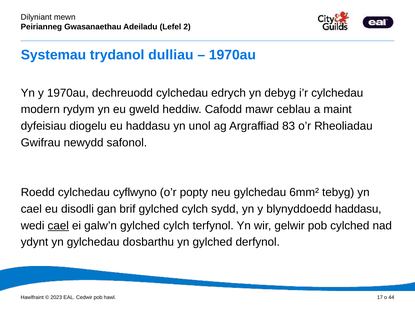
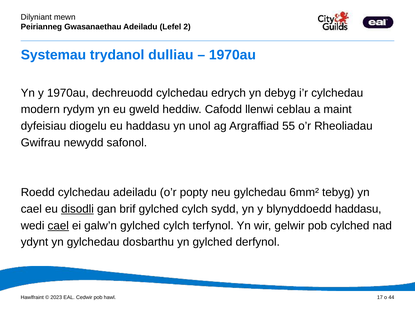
mawr: mawr -> llenwi (259, 110)
83: 83 -> 55 (289, 126)
cylchedau cyflwyno: cyflwyno -> adeiladu (135, 193)
disodli underline: none -> present (77, 209)
